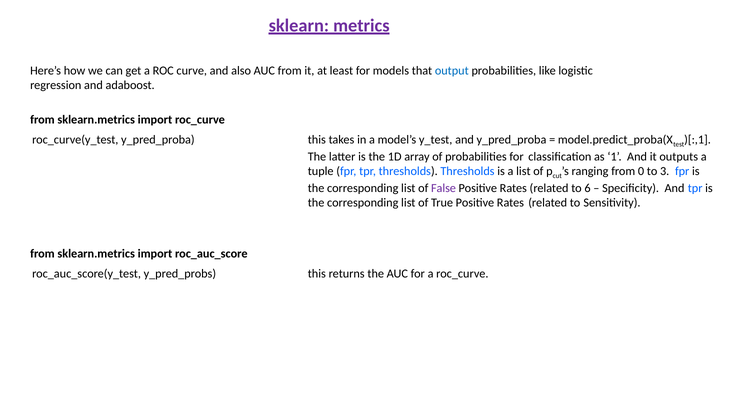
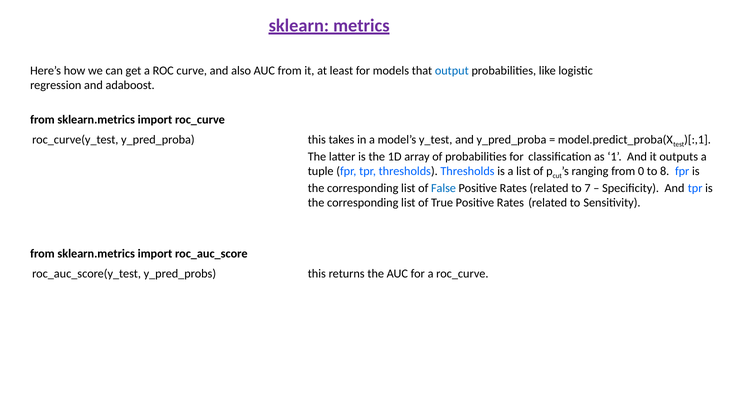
3: 3 -> 8 (665, 171)
False colour: purple -> blue (444, 188)
6: 6 -> 7 (588, 188)
